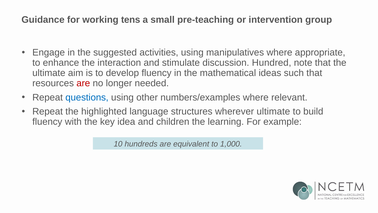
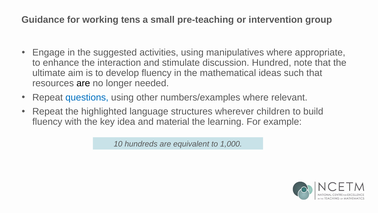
are colour: red -> black (83, 83)
wherever ultimate: ultimate -> children (273, 111)
children: children -> material (173, 122)
